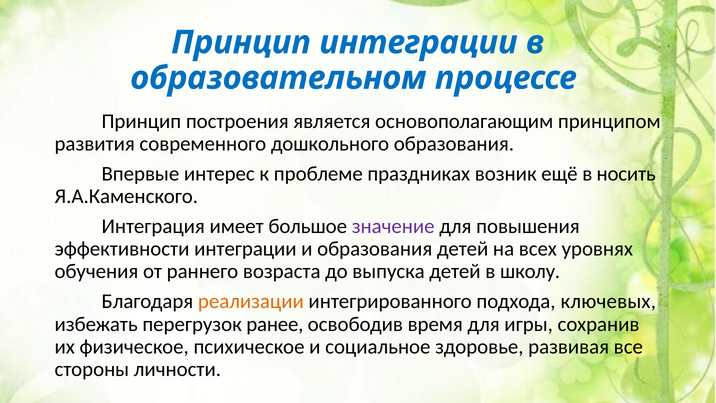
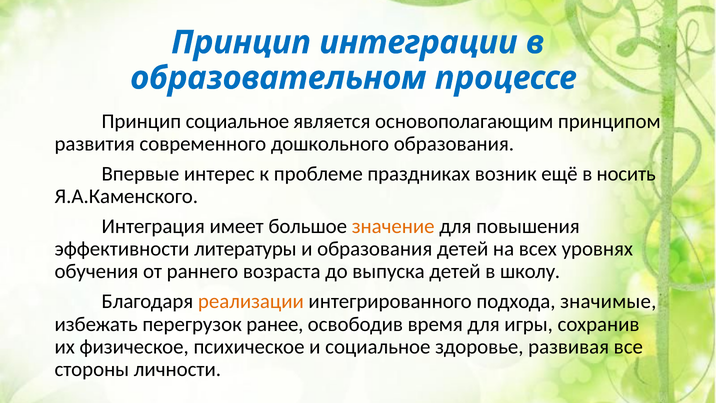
Принцип построения: построения -> социальное (237, 121)
значение colour: purple -> orange (393, 226)
эффективности интеграции: интеграции -> литературы (245, 249)
ключевых: ключевых -> значимые (608, 301)
